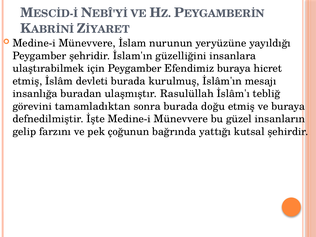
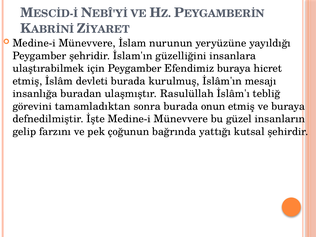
doğu: doğu -> onun (213, 106)
